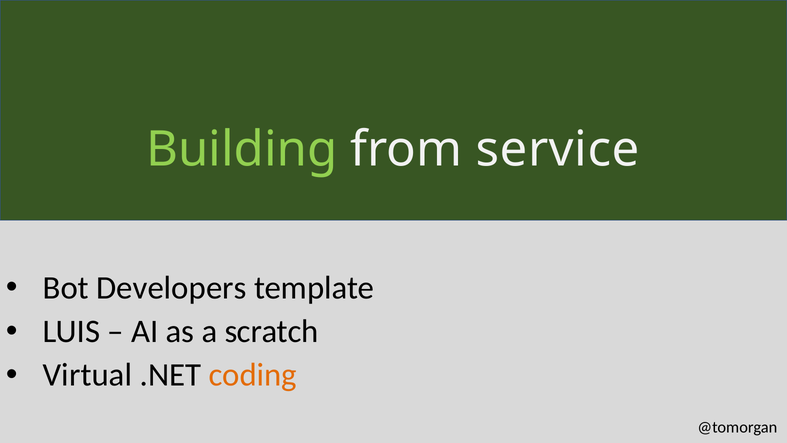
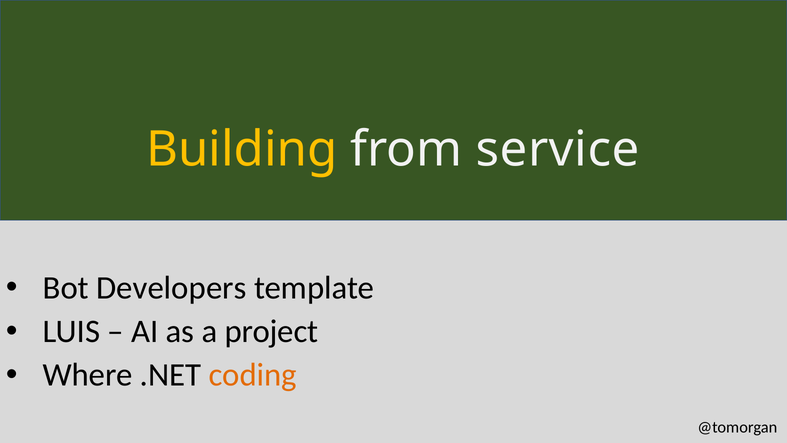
Building colour: light green -> yellow (242, 149)
scratch: scratch -> project (271, 331)
Virtual: Virtual -> Where (88, 375)
